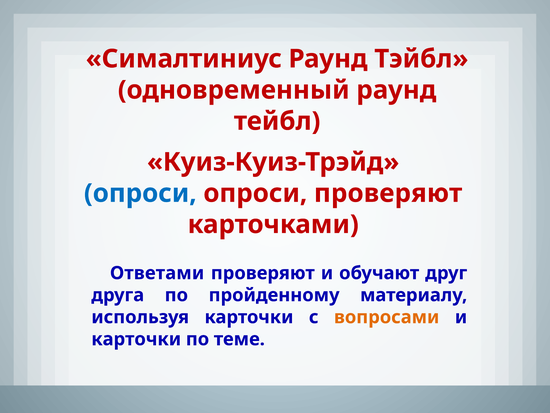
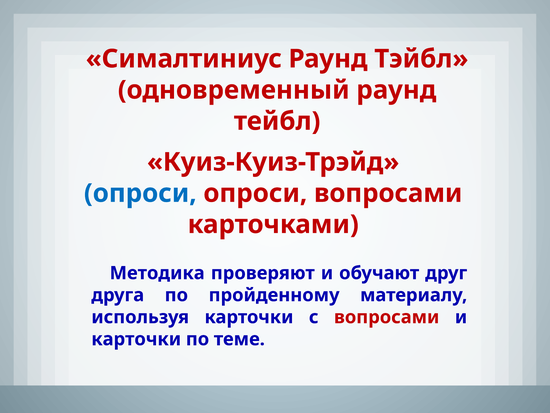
опроси проверяют: проверяют -> вопросами (388, 193)
Ответами: Ответами -> Методика (157, 273)
вопросами colour: orange -> red (387, 317)
